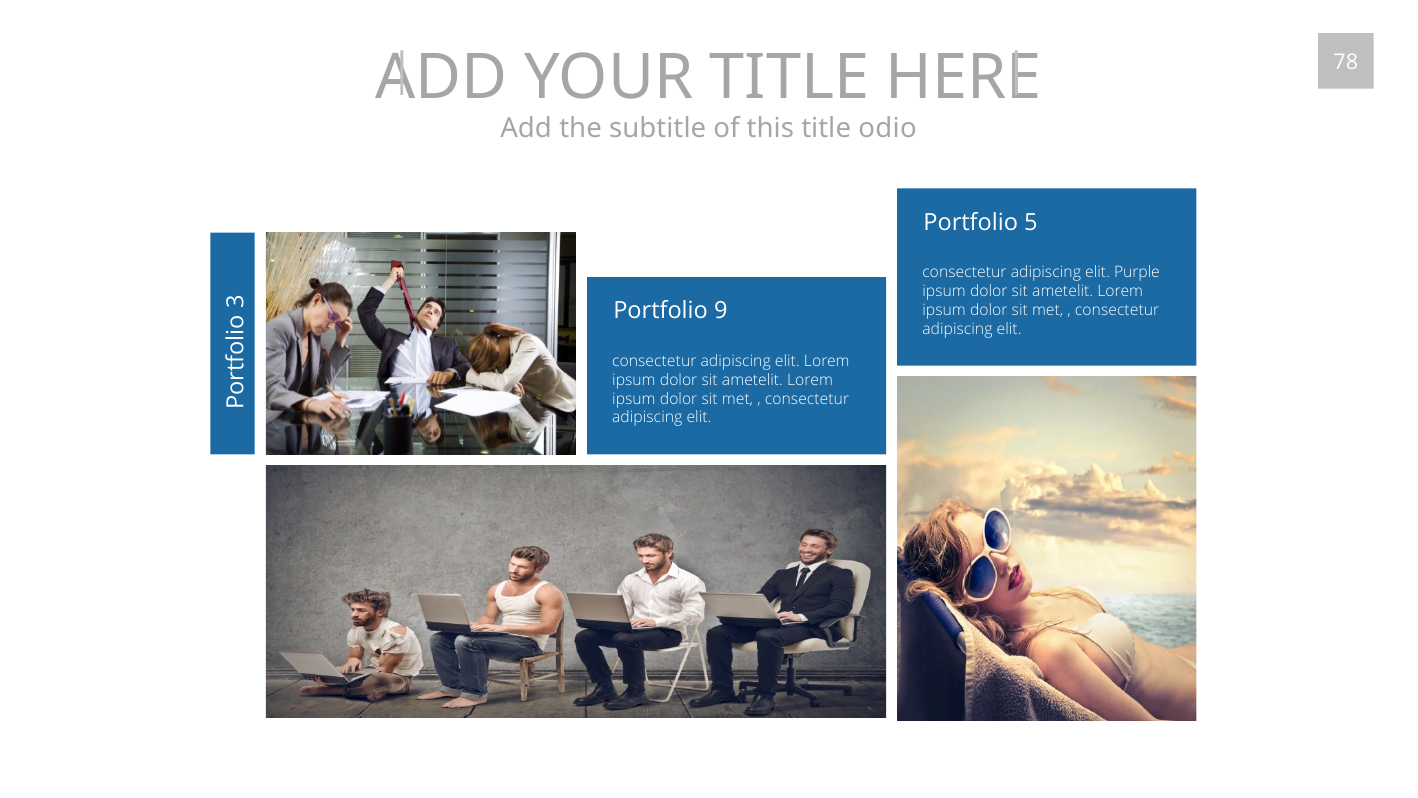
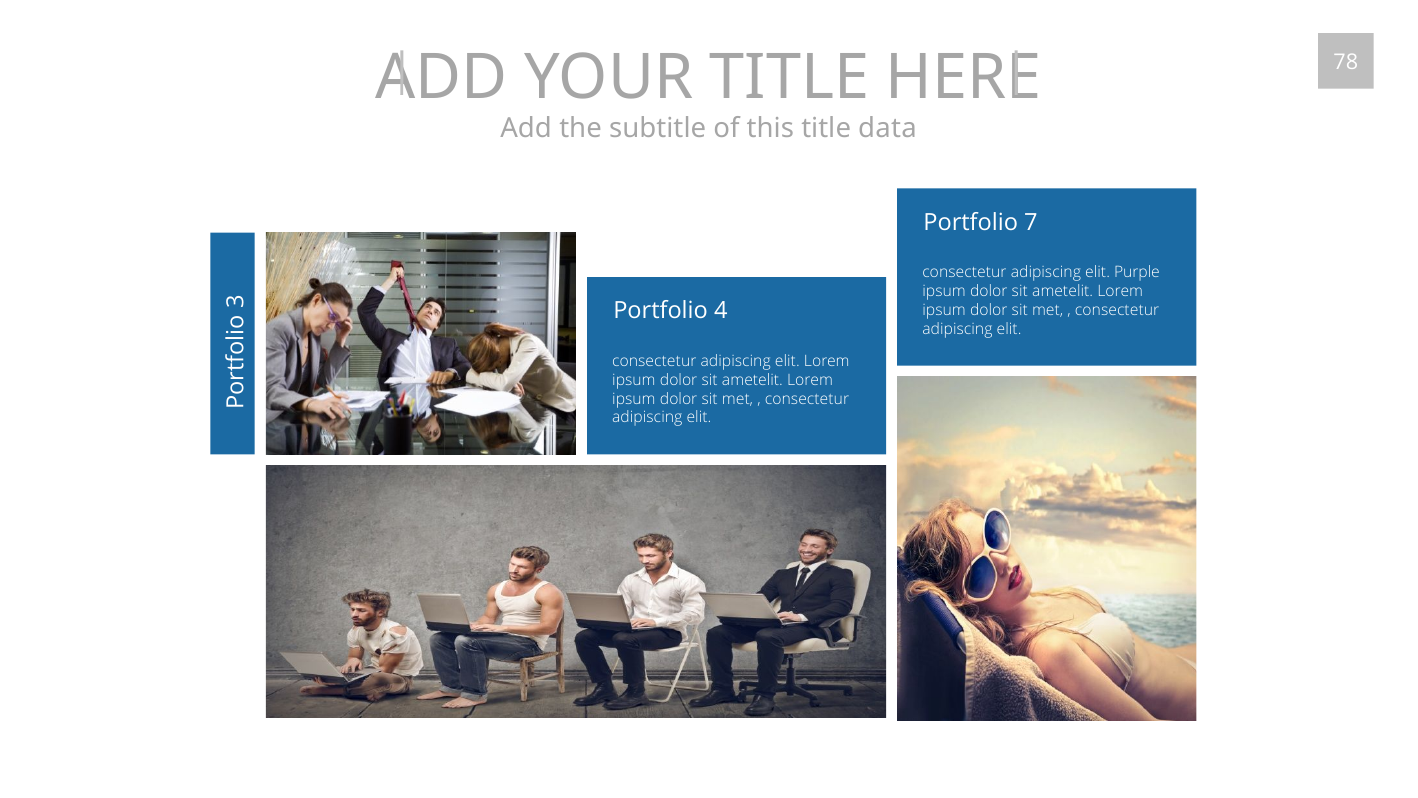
odio: odio -> data (888, 128)
5: 5 -> 7 (1031, 222)
9: 9 -> 4 (721, 311)
